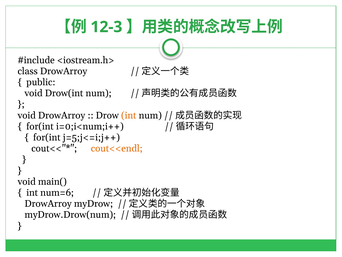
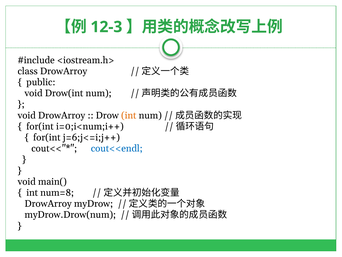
j=5;j<=i;j++: j=5;j<=i;j++ -> j=6;j<=i;j++ (91, 137)
cout<<endl colour: orange -> blue (117, 148)
num=6: num=6 -> num=8 (57, 192)
